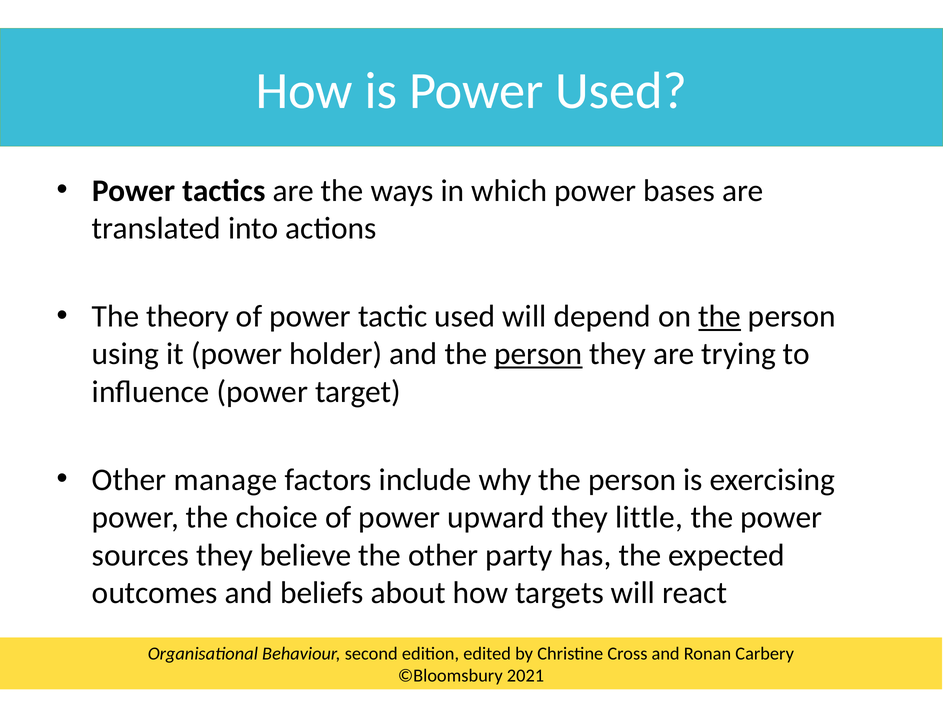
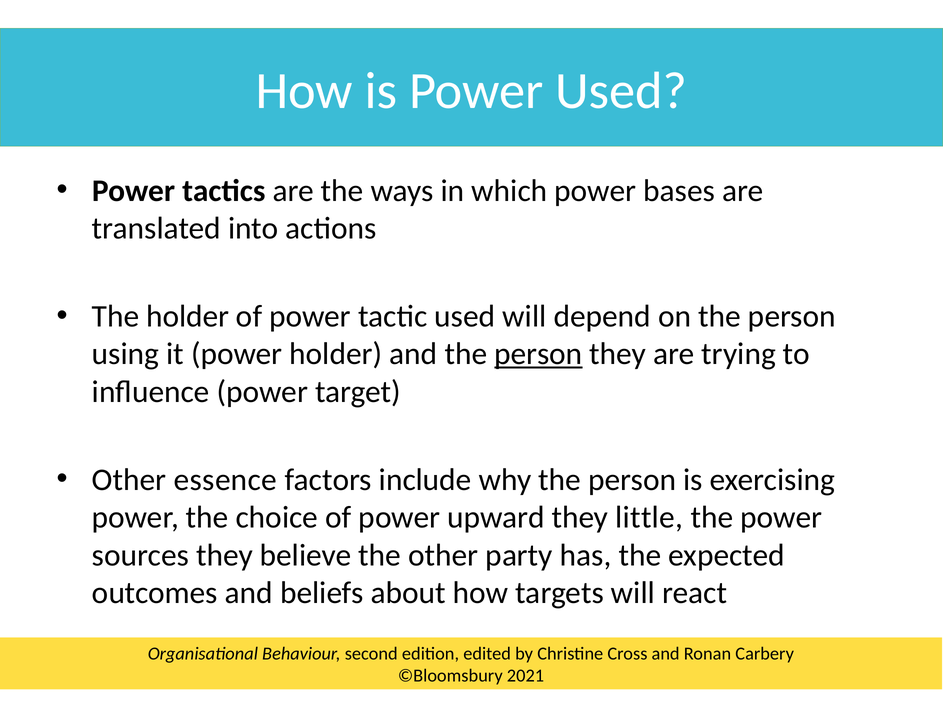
The theory: theory -> holder (188, 317)
the underline: present -> none (720, 317)
manage: manage -> essence (225, 480)
